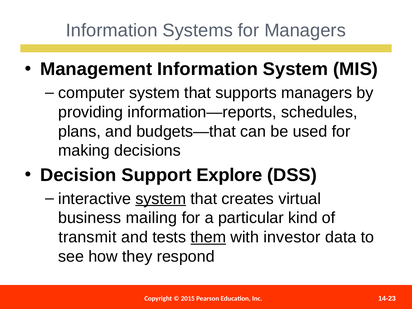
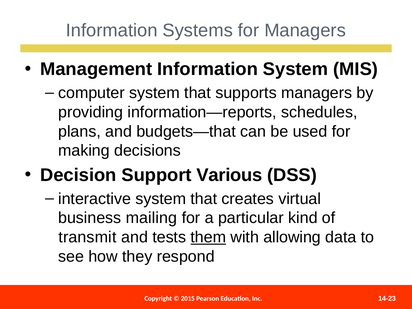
Explore: Explore -> Various (229, 175)
system underline: present -> none (161, 199)
investor: investor -> allowing (292, 237)
